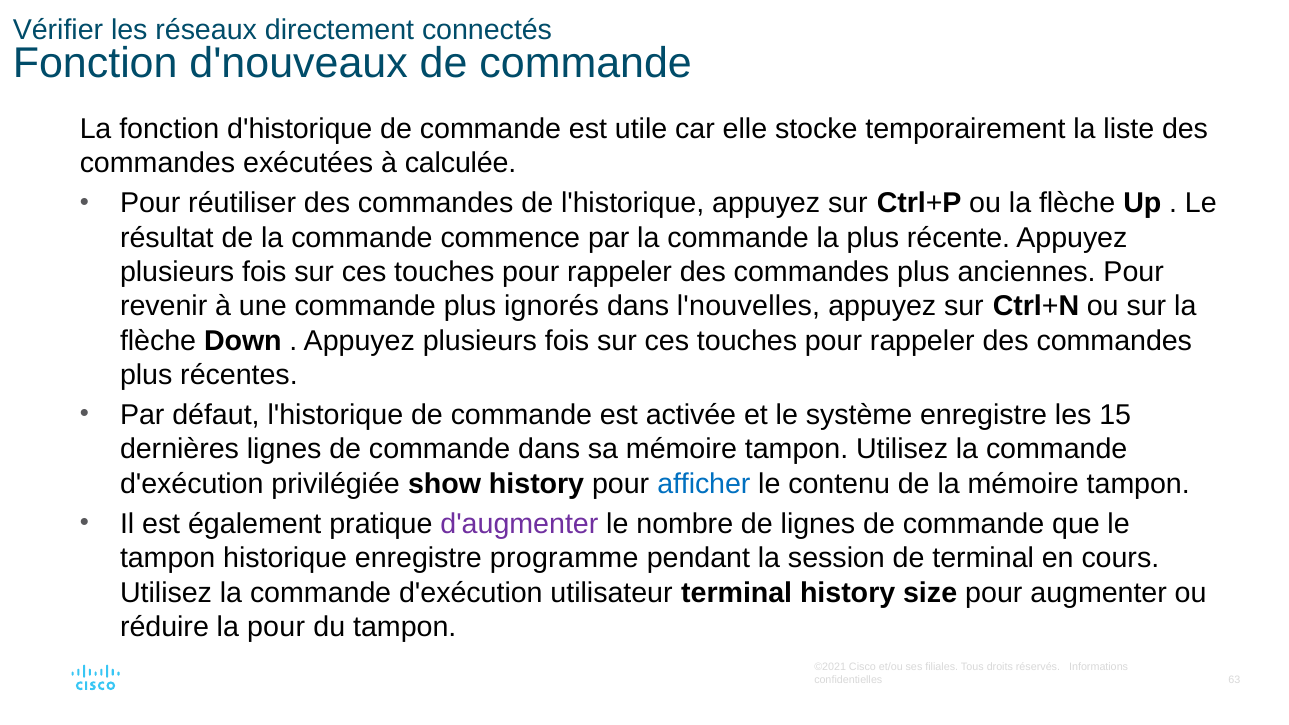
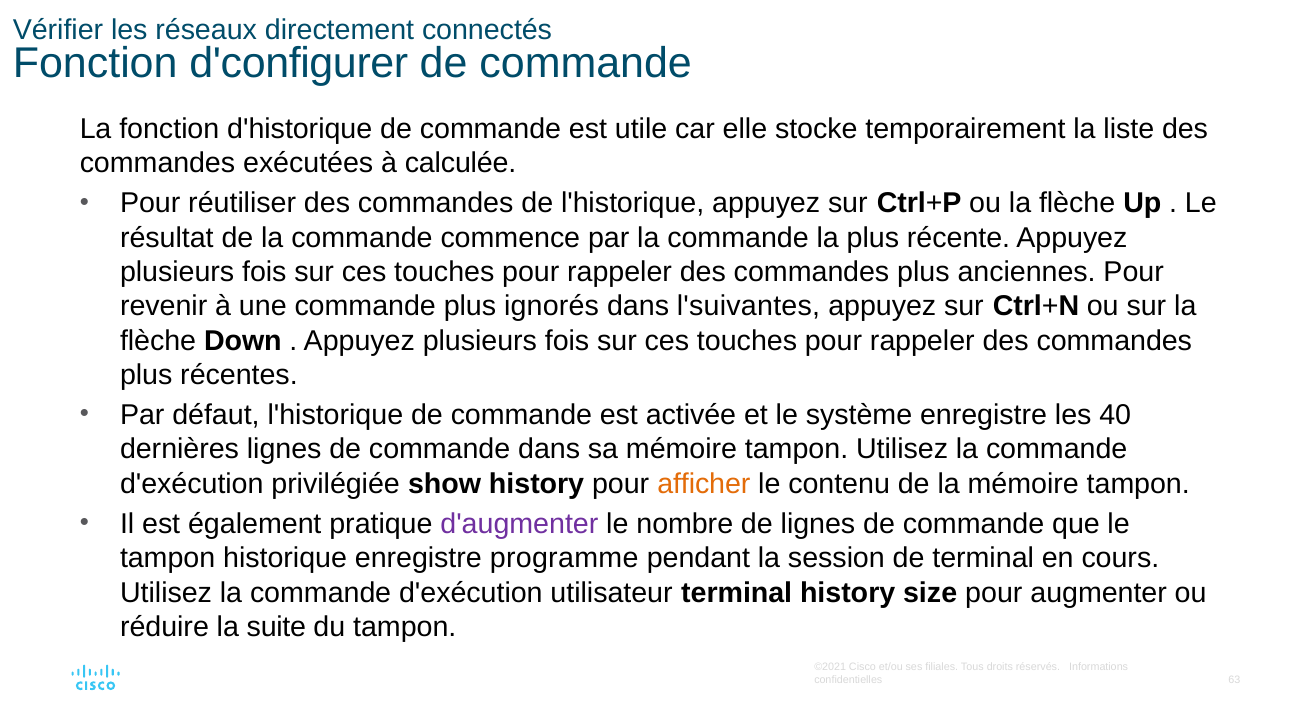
d'nouveaux: d'nouveaux -> d'configurer (299, 63)
l'nouvelles: l'nouvelles -> l'suivantes (748, 306)
15: 15 -> 40 (1115, 415)
afficher colour: blue -> orange (704, 484)
la pour: pour -> suite (276, 627)
